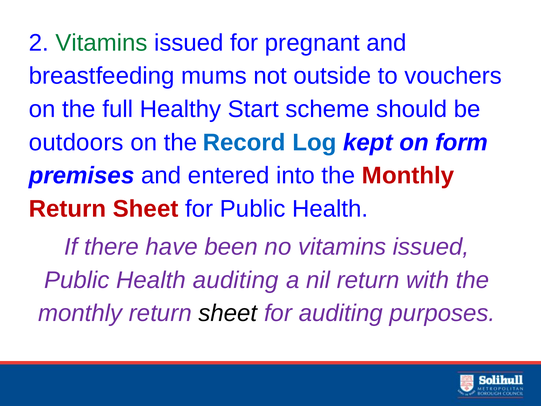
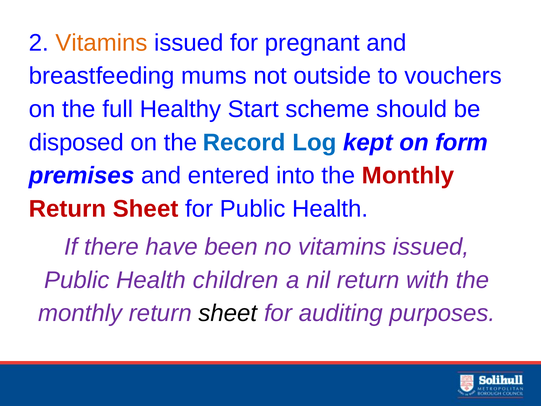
Vitamins colour: green -> orange (101, 43)
outdoors: outdoors -> disposed (76, 142)
Health auditing: auditing -> children (236, 280)
